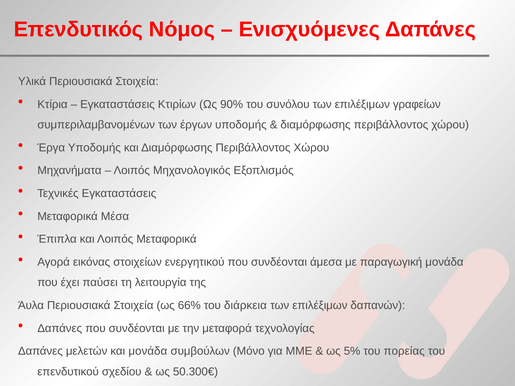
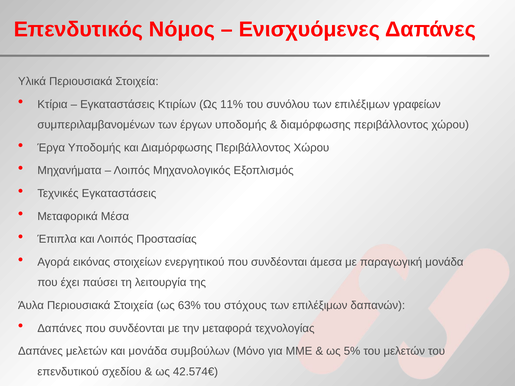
90%: 90% -> 11% (232, 104)
Λοιπός Μεταφορικά: Μεταφορικά -> Προστασίας (166, 239)
66%: 66% -> 63% (189, 306)
διάρκεια: διάρκεια -> στόχους (245, 306)
του πορείας: πορείας -> μελετών (404, 351)
50.300€: 50.300€ -> 42.574€ (195, 372)
